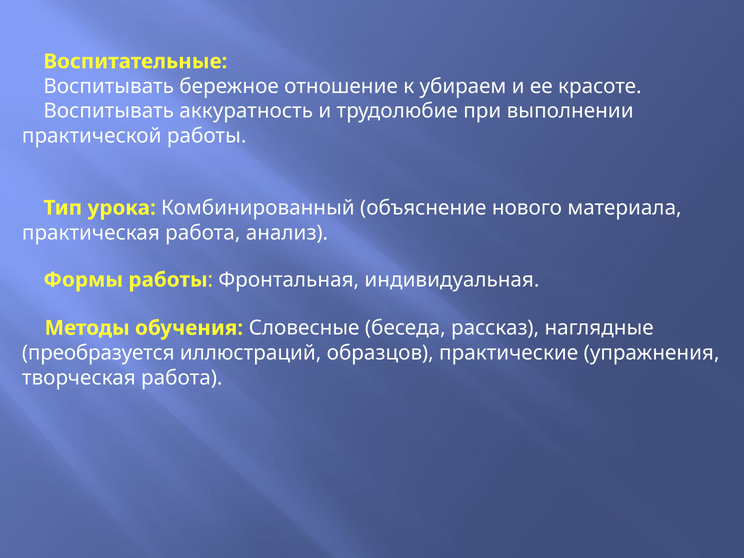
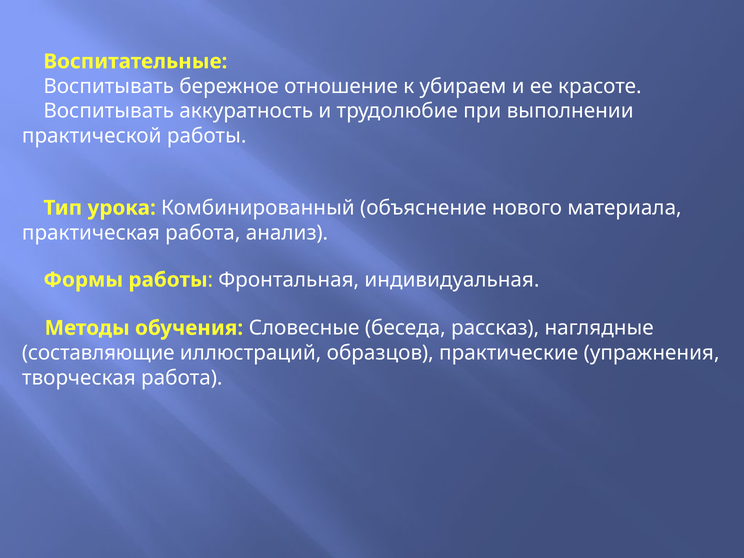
преобразуется: преобразуется -> составляющие (98, 353)
